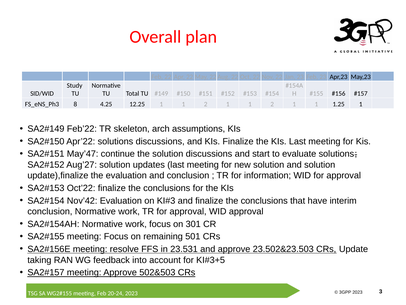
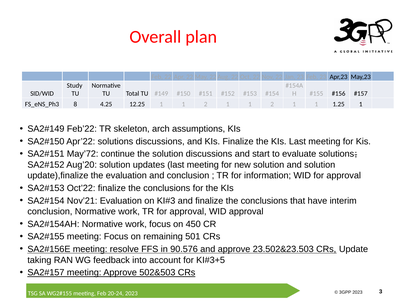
May’47: May’47 -> May’72 (83, 154)
Aug’27: Aug’27 -> Aug’20 (82, 165)
Nov’42: Nov’42 -> Nov’21 (82, 200)
301: 301 -> 450 (193, 224)
23.531: 23.531 -> 90.576 (184, 249)
